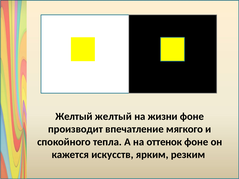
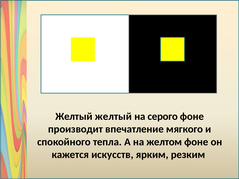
жизни: жизни -> серого (163, 117)
оттенок: оттенок -> желтом (164, 142)
